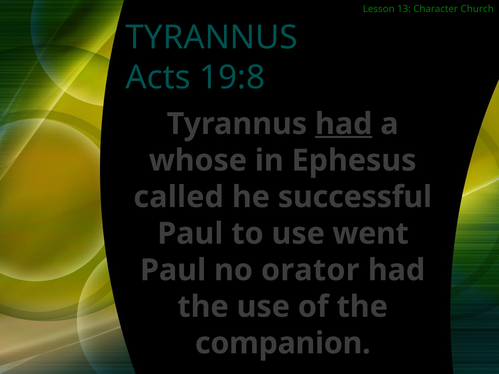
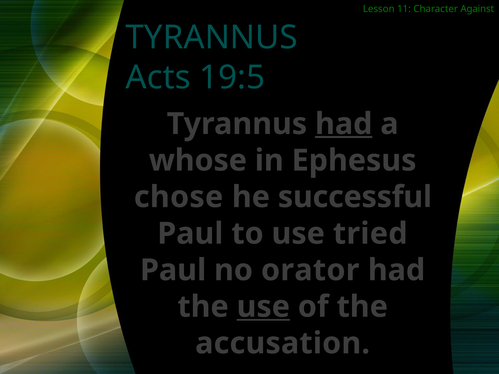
13: 13 -> 11 (404, 9)
Church: Church -> Against (477, 9)
19:8: 19:8 -> 19:5 (232, 78)
called: called -> chose (179, 197)
went: went -> tried (370, 234)
use underline: none -> present (263, 307)
companion: companion -> accusation (283, 344)
